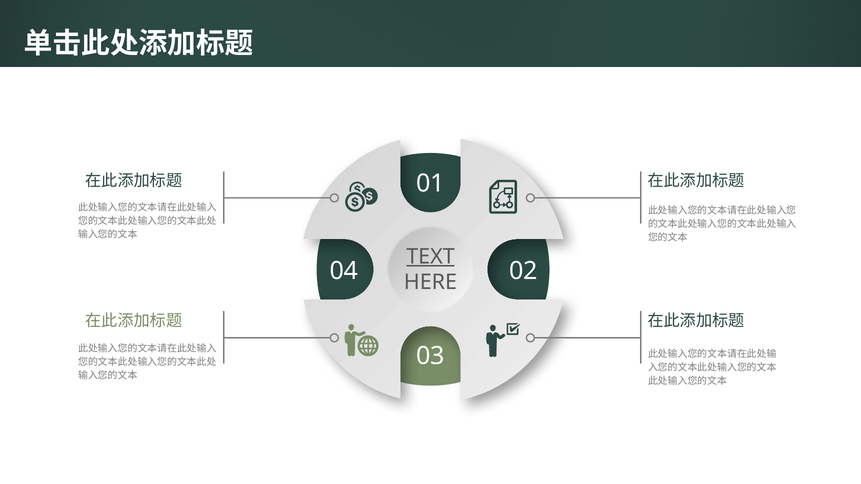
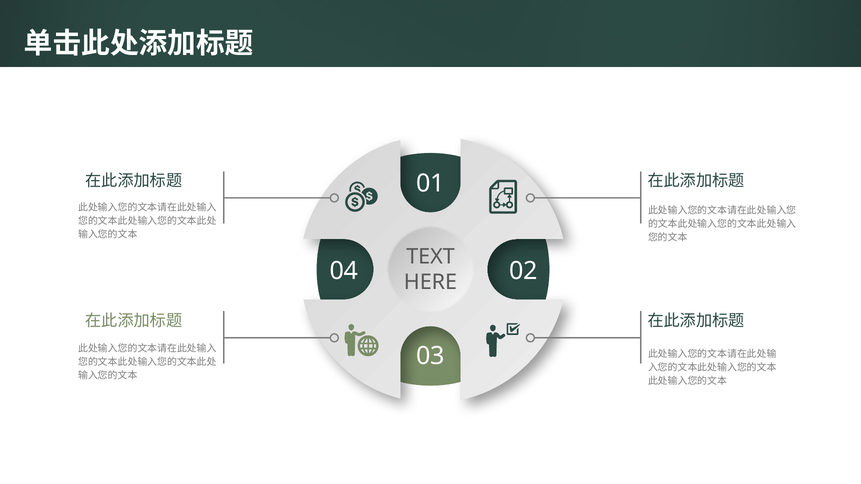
TEXT underline: present -> none (431, 257)
